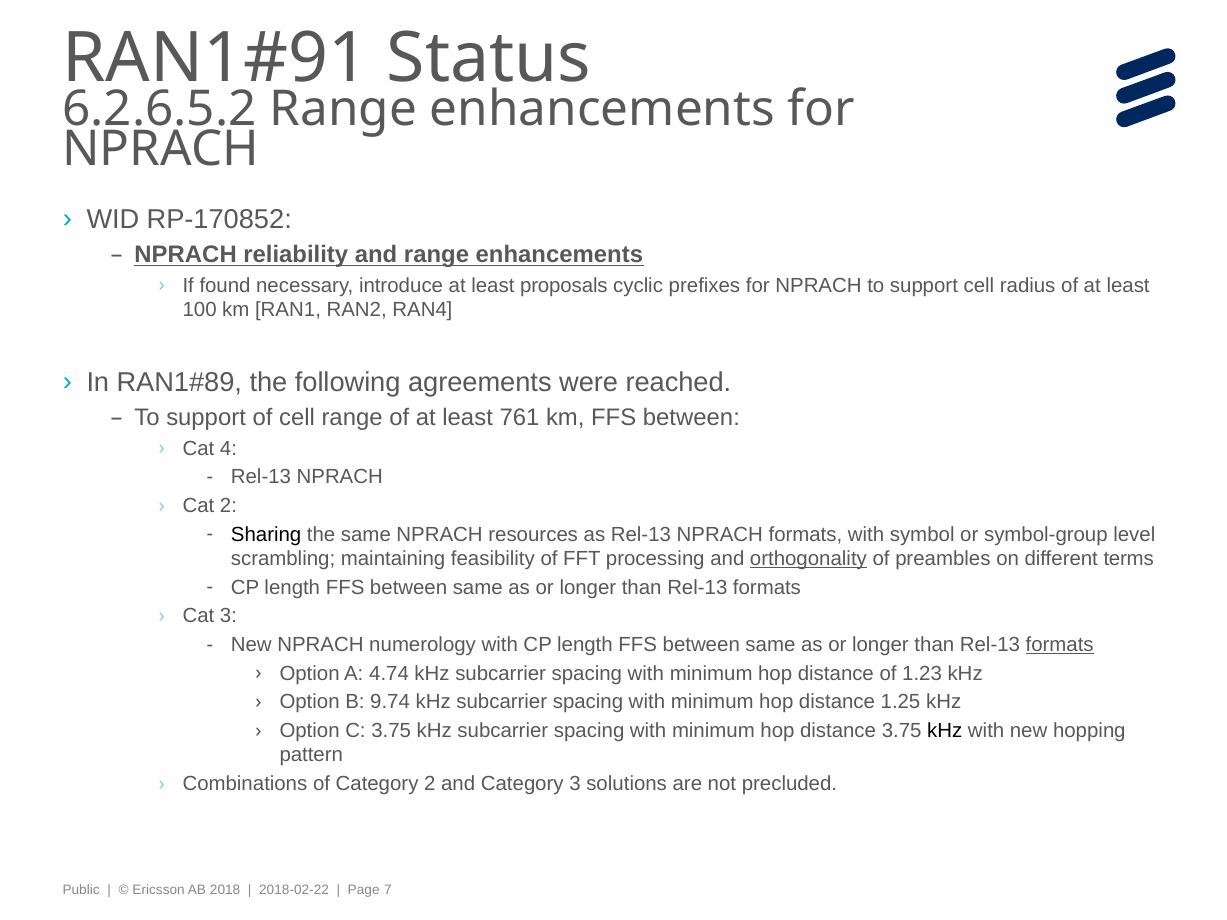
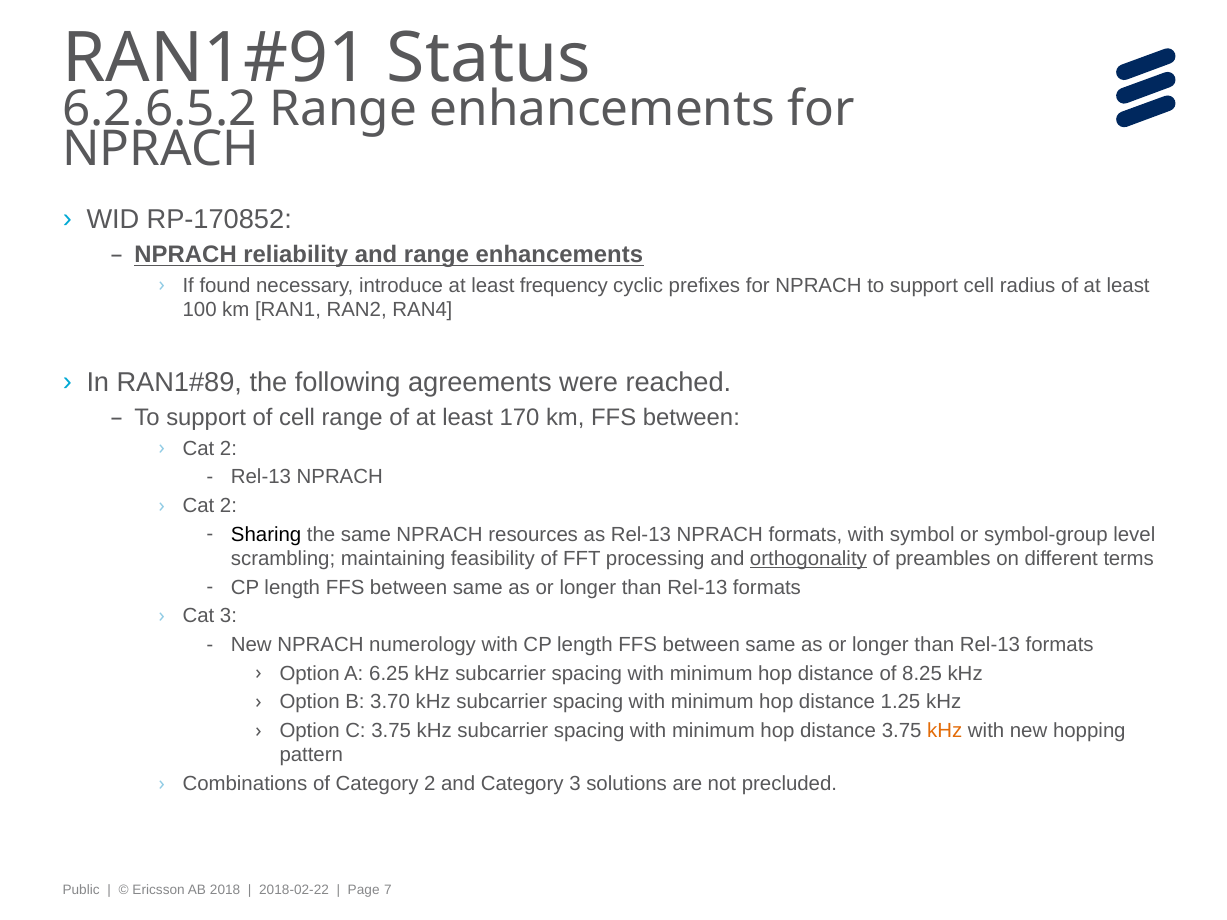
proposals: proposals -> frequency (564, 286)
761: 761 -> 170 (519, 418)
4: 4 -> 2 (228, 449)
formats underline: present -> none (1060, 645)
4.74: 4.74 -> 6.25 (389, 674)
1.23: 1.23 -> 8.25 (922, 674)
9.74: 9.74 -> 3.70 (390, 702)
kHz colour: black -> orange (945, 731)
